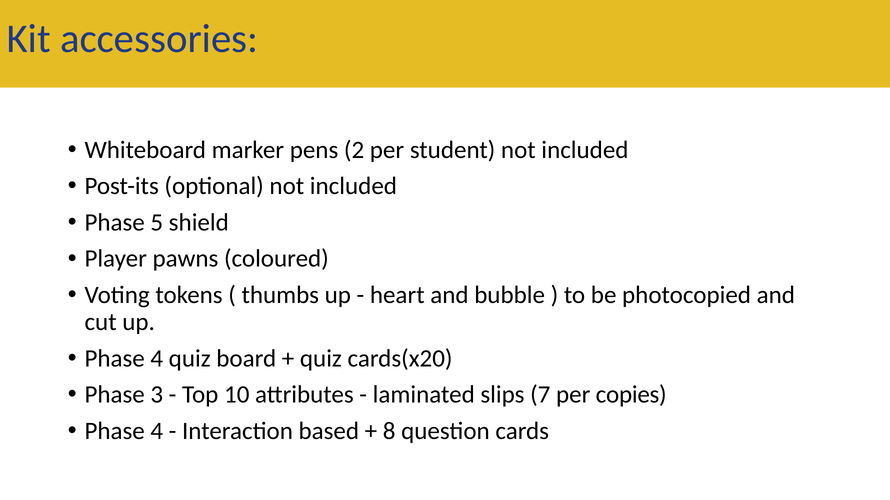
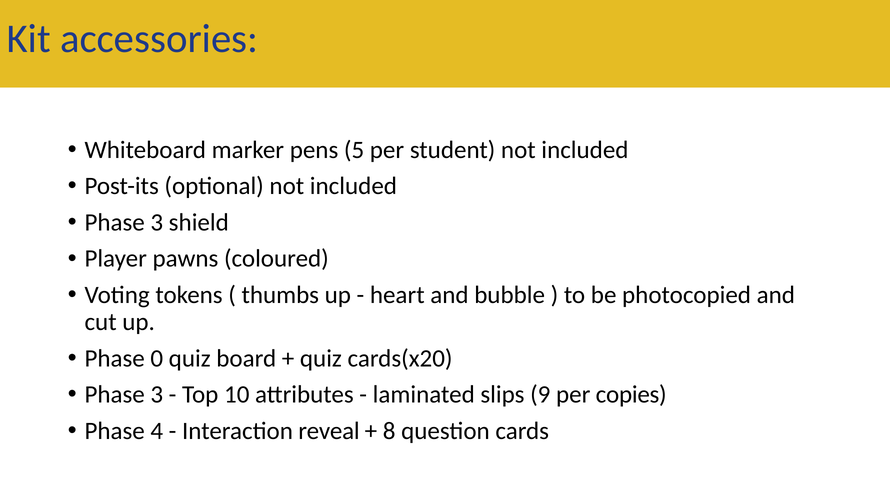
2: 2 -> 5 (354, 150)
5: 5 -> 3 (157, 223)
4: 4 -> 0 (157, 359)
7: 7 -> 9 (540, 395)
based: based -> reveal (329, 431)
